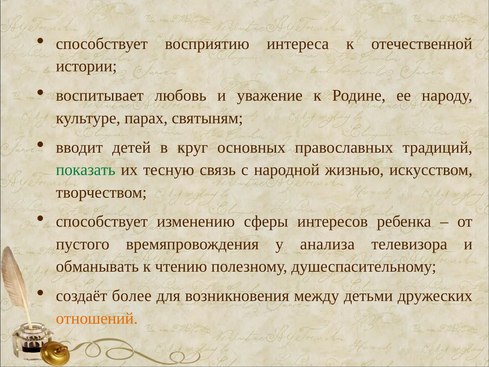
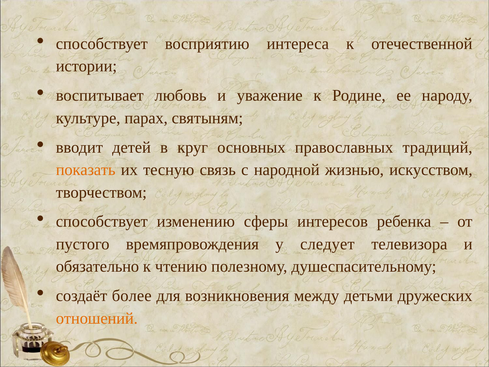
показать colour: green -> orange (86, 170)
анализа: анализа -> следует (327, 244)
обманывать: обманывать -> обязательно (97, 266)
